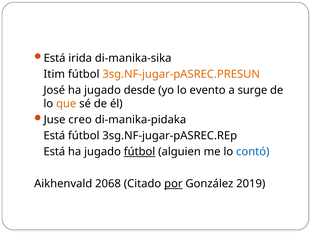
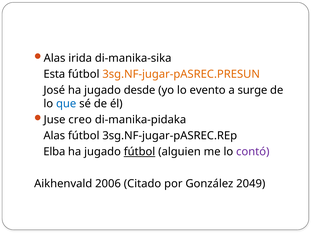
Está: Está -> Alas (55, 58)
Itim: Itim -> Esta (54, 74)
que colour: orange -> blue (66, 104)
Está: Está -> Alas (54, 136)
Está: Está -> Elba (54, 152)
contó colour: blue -> purple (253, 152)
2068: 2068 -> 2006 (108, 184)
por underline: present -> none (173, 184)
2019: 2019 -> 2049 (251, 184)
